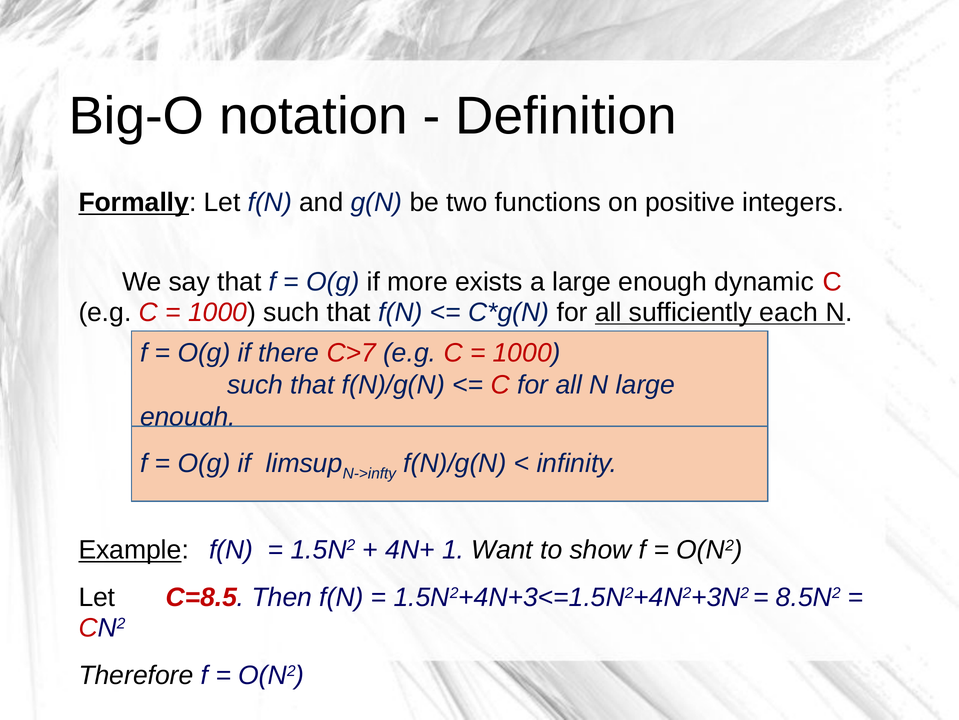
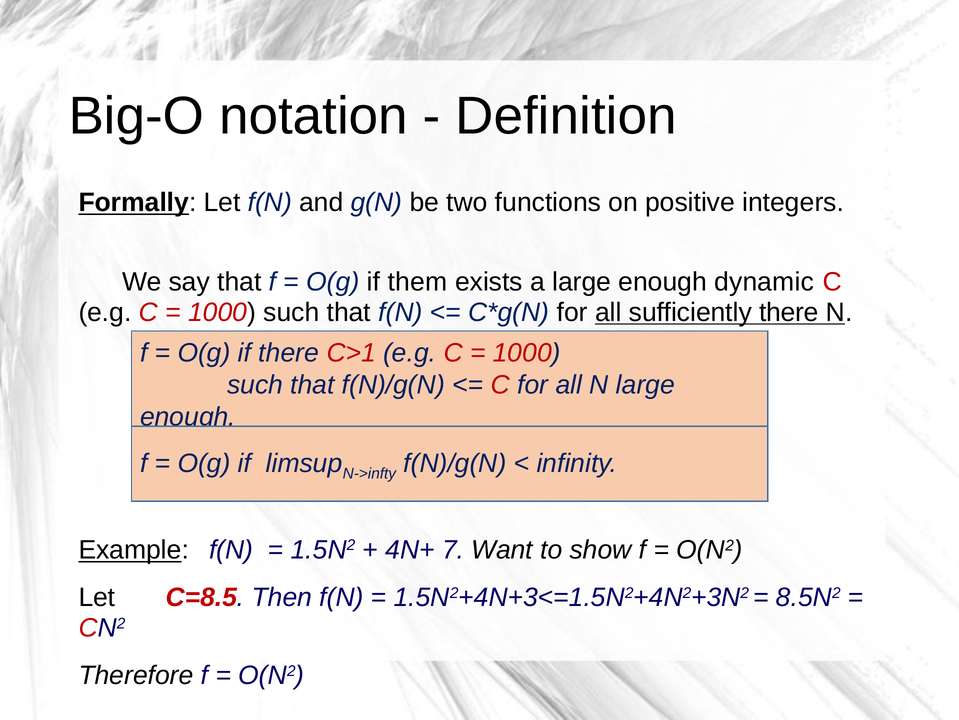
more: more -> them (417, 282)
sufficiently each: each -> there (789, 312)
C>7: C>7 -> C>1 (351, 353)
1: 1 -> 7 (453, 549)
